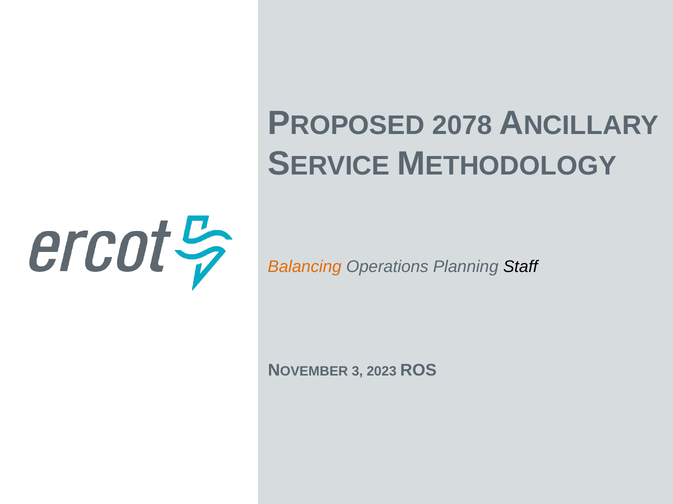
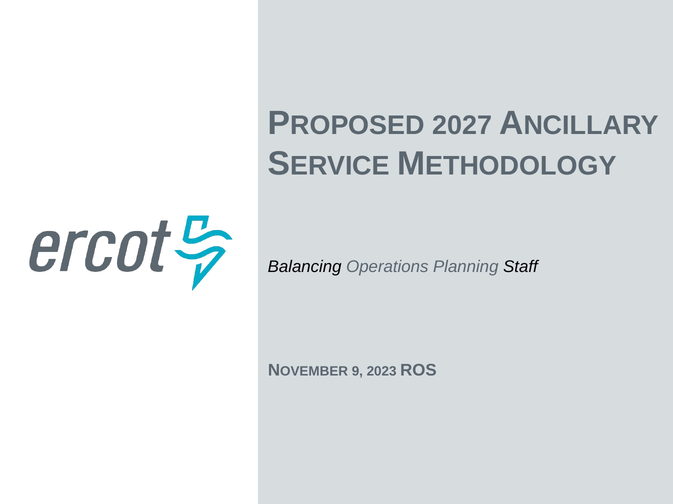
2078: 2078 -> 2027 (462, 126)
Balancing colour: orange -> black (305, 267)
3: 3 -> 9 (357, 372)
